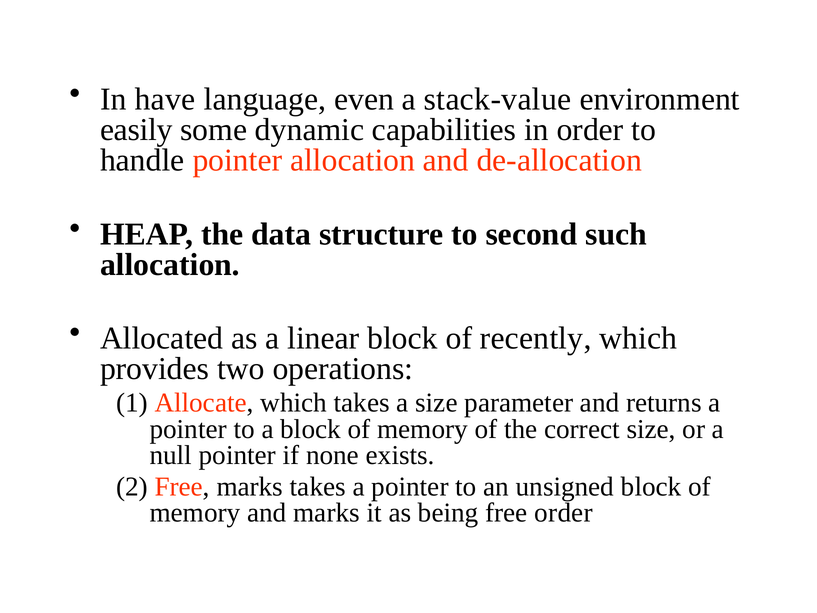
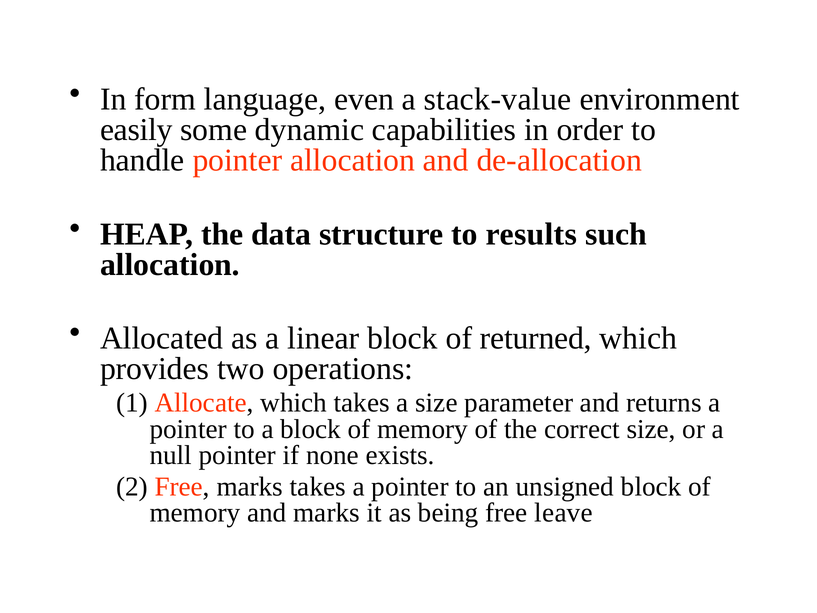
have: have -> form (165, 99)
second: second -> results (531, 234)
recently: recently -> returned (536, 338)
free order: order -> leave (564, 513)
